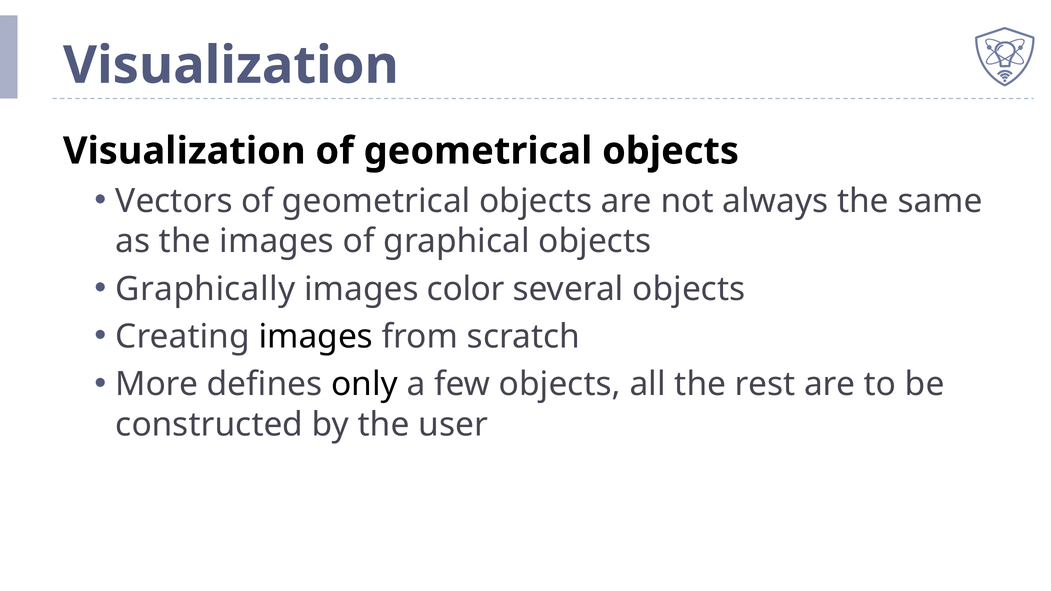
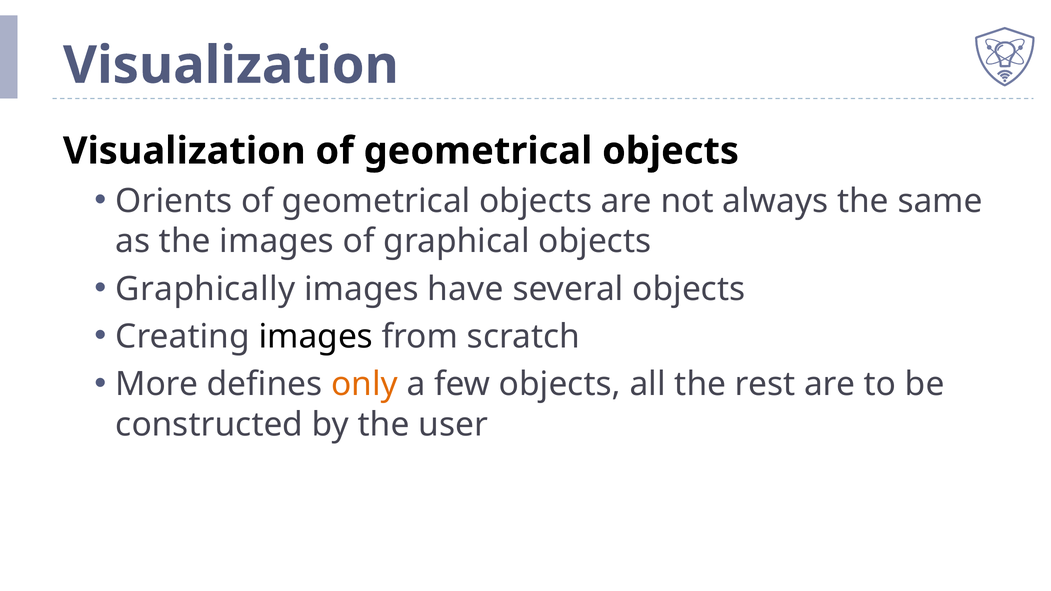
Vectors: Vectors -> Orients (174, 201)
color: color -> have (466, 289)
only colour: black -> orange (364, 384)
